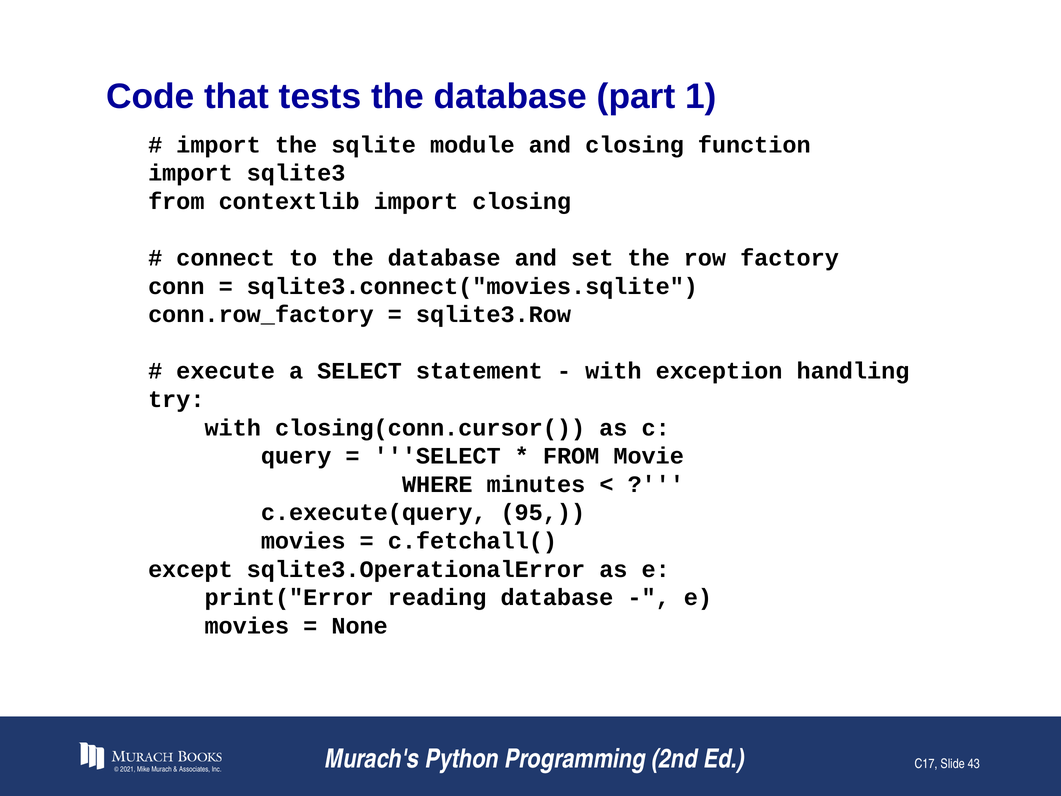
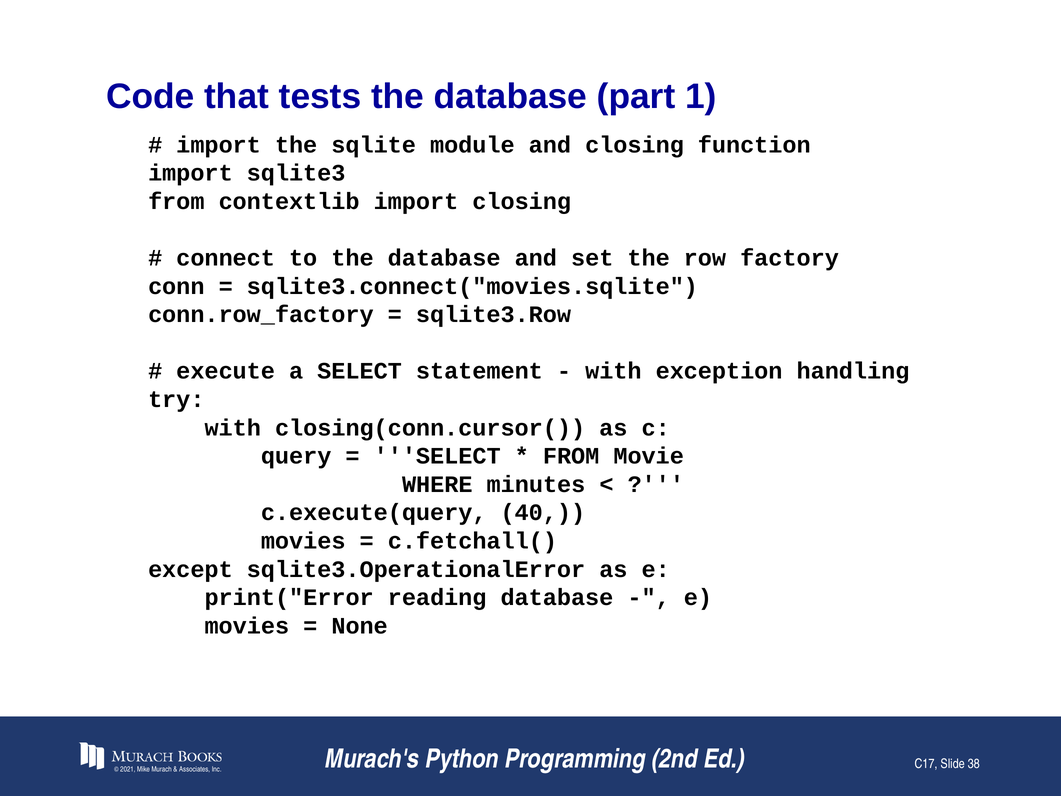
95: 95 -> 40 (543, 512)
43: 43 -> 38 (974, 763)
